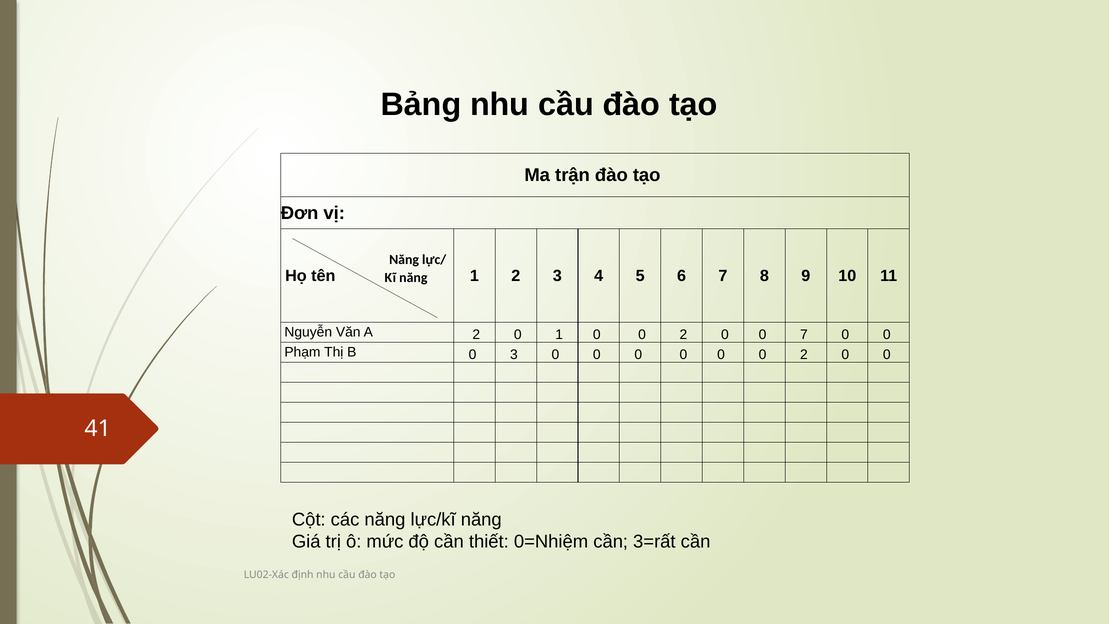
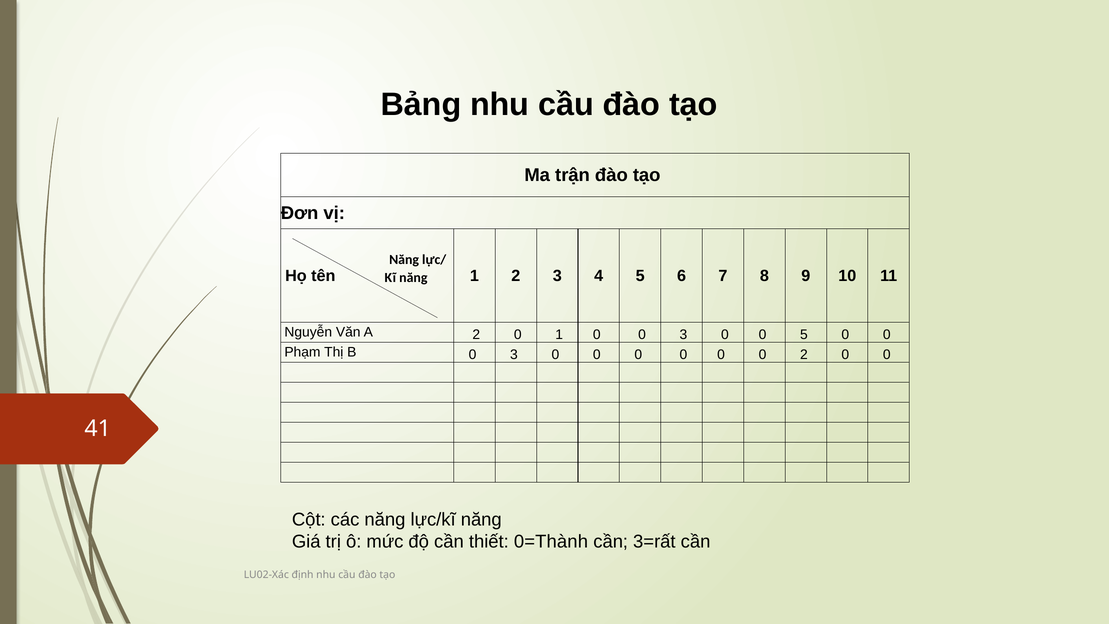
1 0 0 2: 2 -> 3 (683, 334)
0 7: 7 -> 5 (804, 334)
0=Nhiệm: 0=Nhiệm -> 0=Thành (551, 542)
